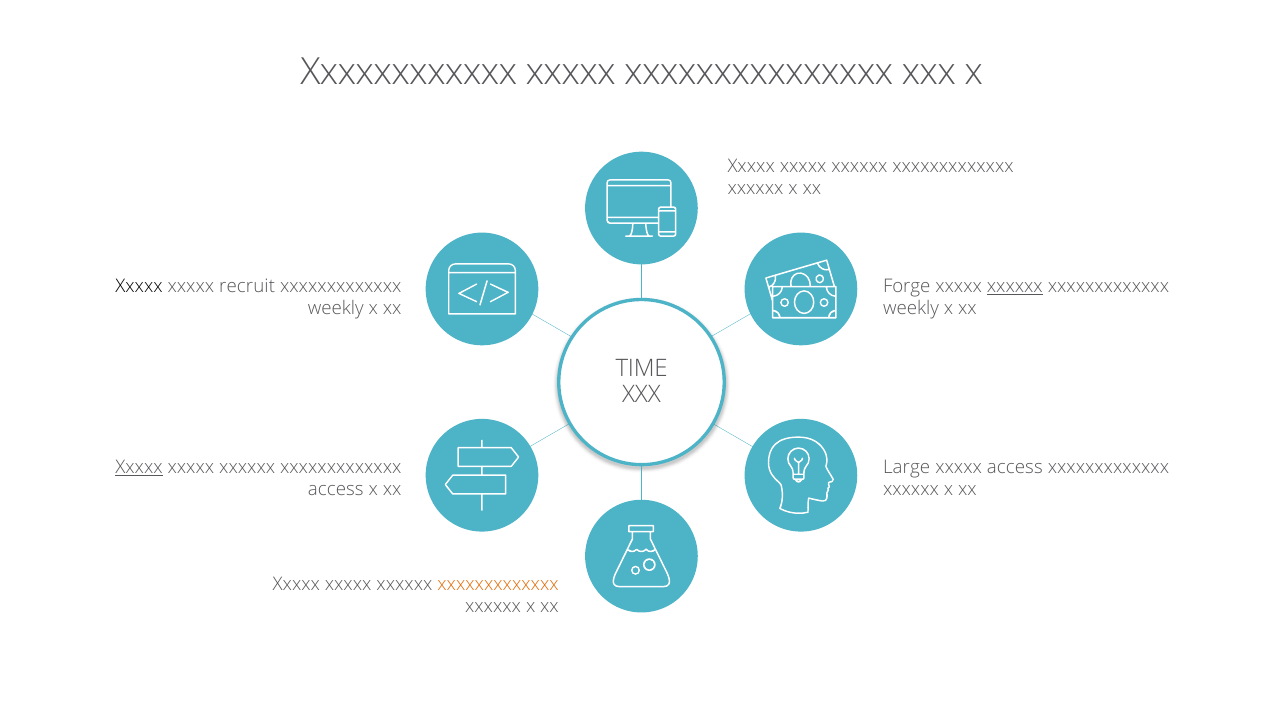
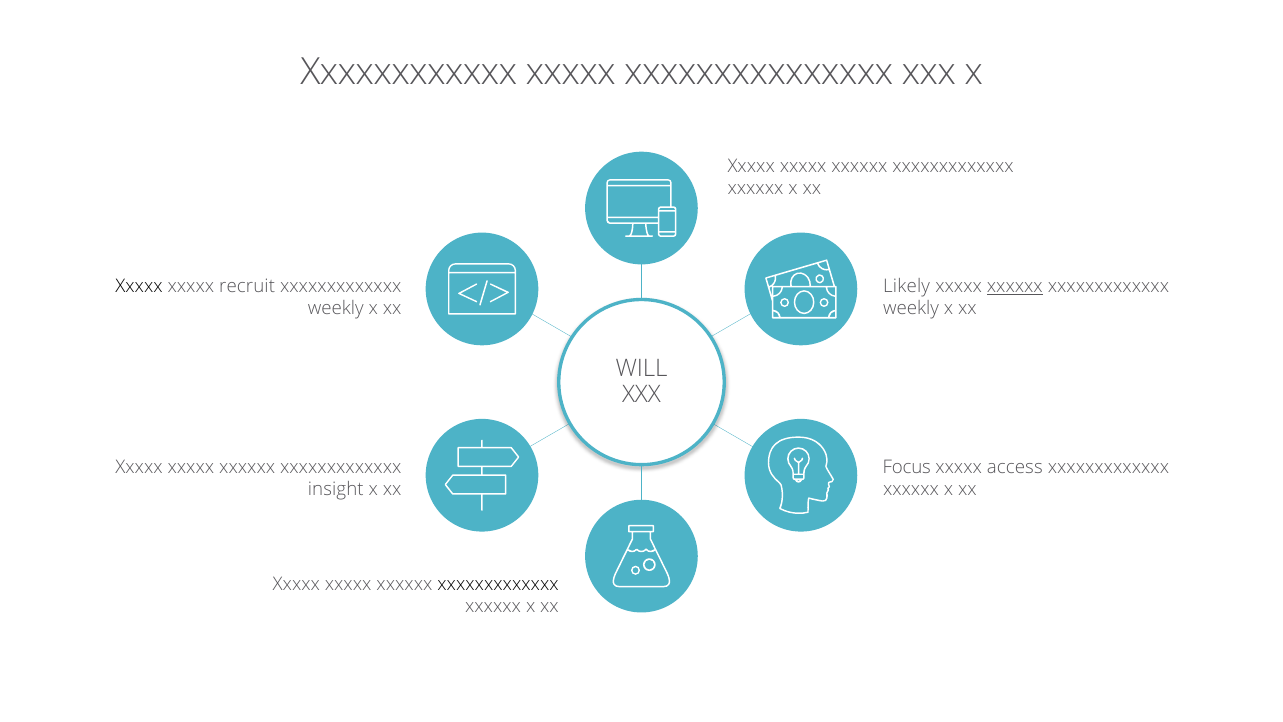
Forge: Forge -> Likely (907, 286)
TIME: TIME -> WILL (642, 369)
Xxxxx underline: present -> none (139, 467)
Large: Large -> Focus (907, 467)
access: access -> insight (336, 489)
xxxxxxxxxxxxx colour: orange -> black (498, 584)
